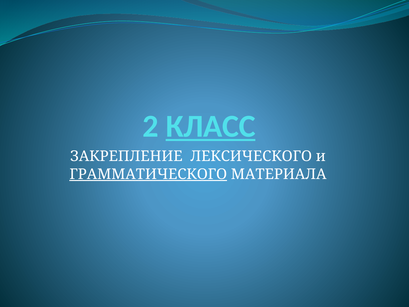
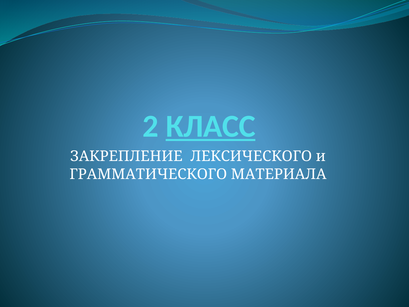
ГРАММАТИЧЕСКОГО underline: present -> none (148, 174)
